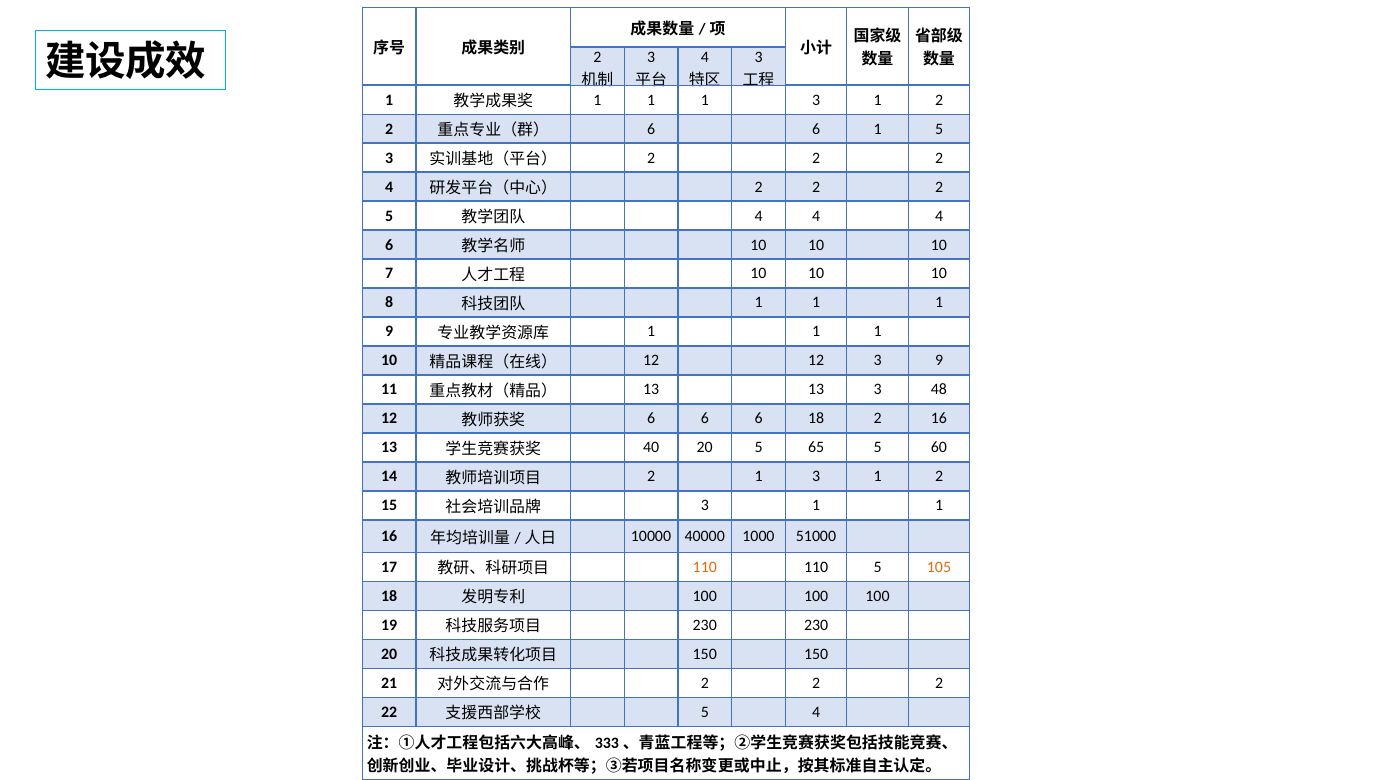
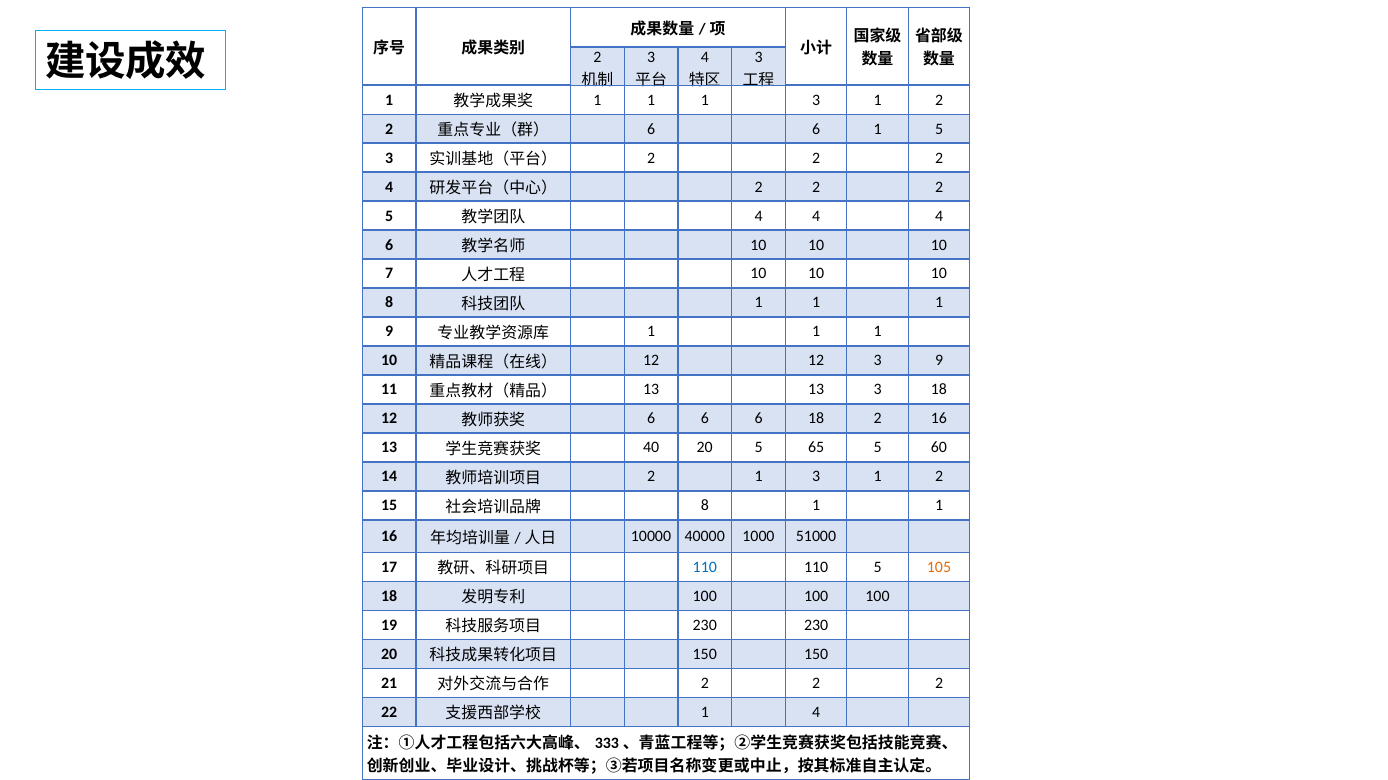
3 48: 48 -> 18 (939, 390)
3: 3 -> 8 (705, 506)
110 colour: orange -> blue (705, 568)
5: 5 -> 1 (705, 713)
